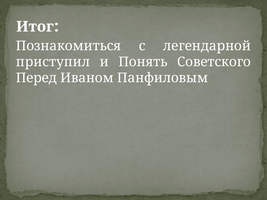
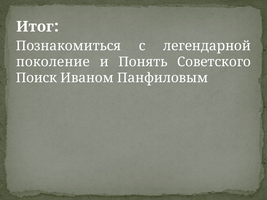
приступил: приступил -> поколение (53, 62)
Перед: Перед -> Поиск (36, 78)
